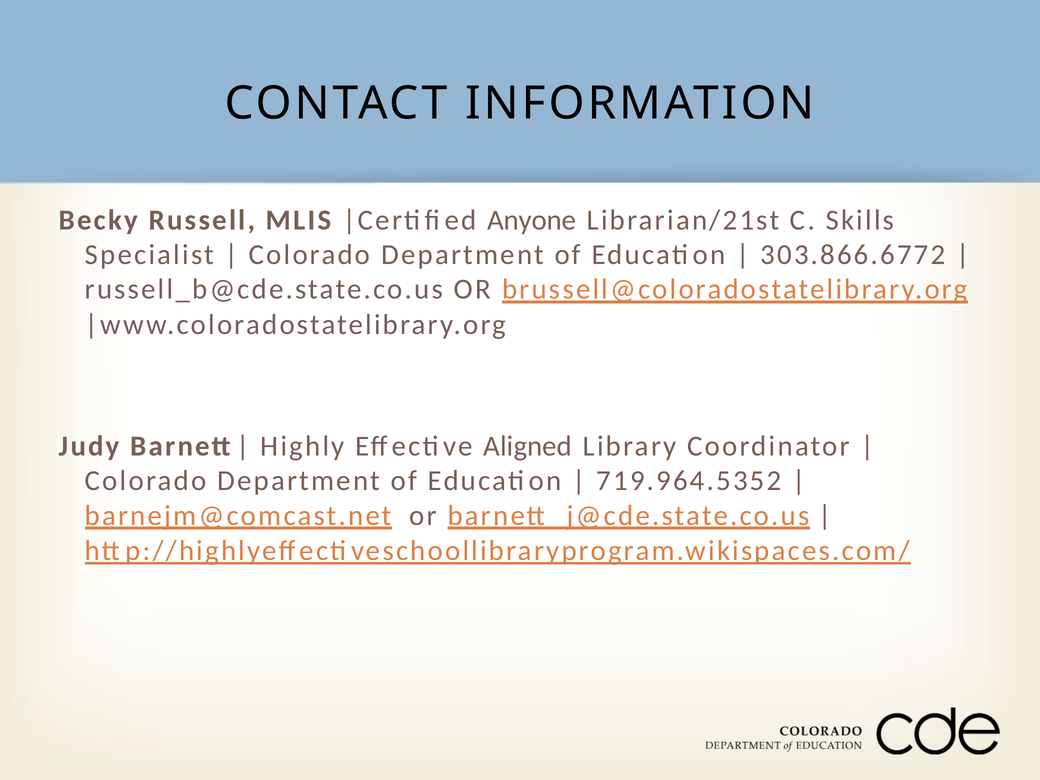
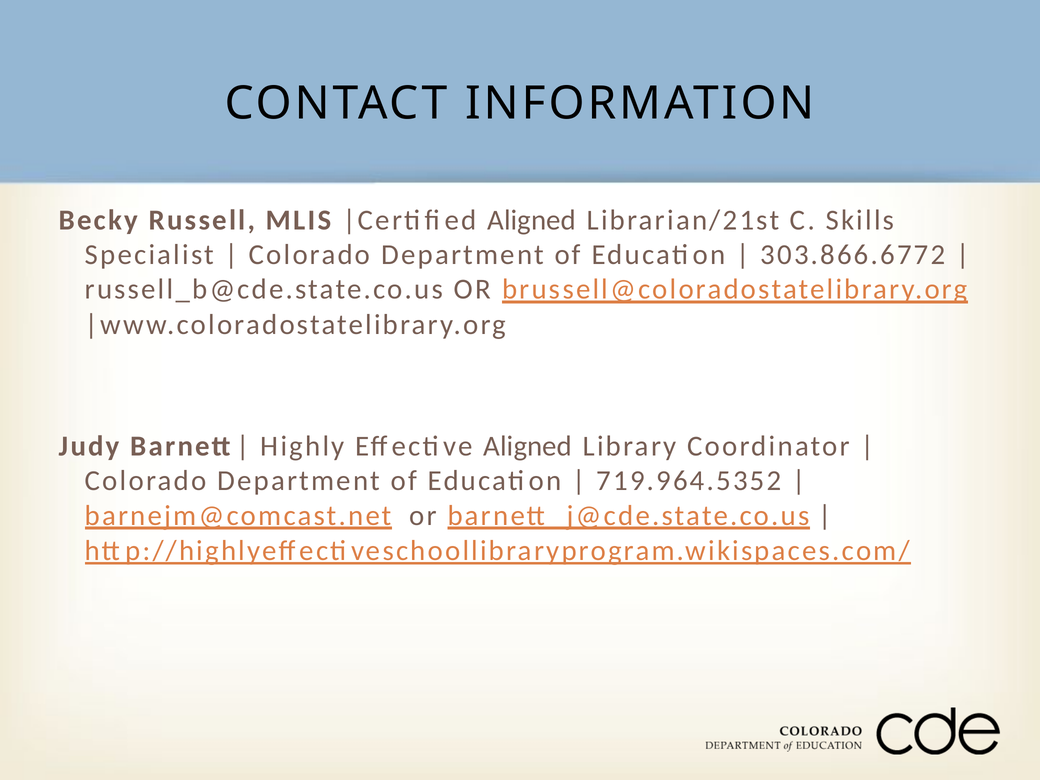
Anyone: Anyone -> Aligned (532, 220)
